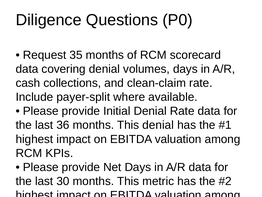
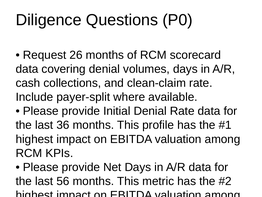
35: 35 -> 26 (76, 55)
This denial: denial -> profile (158, 125)
30: 30 -> 56 (63, 181)
